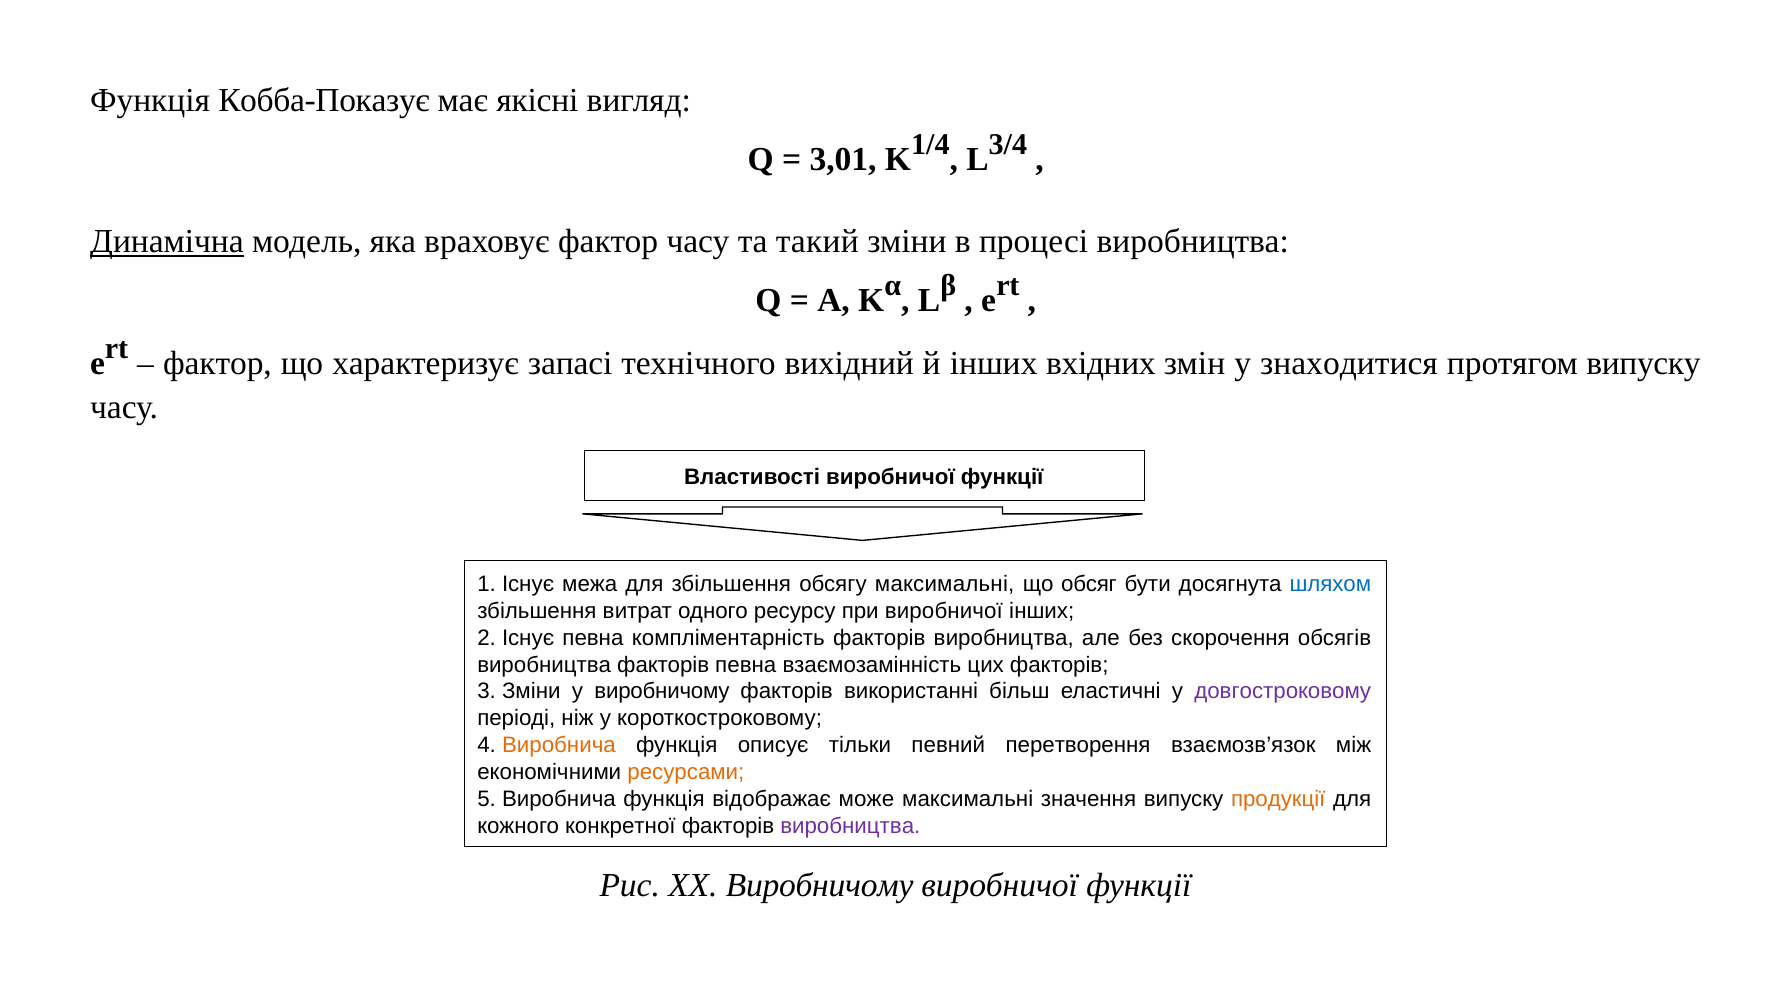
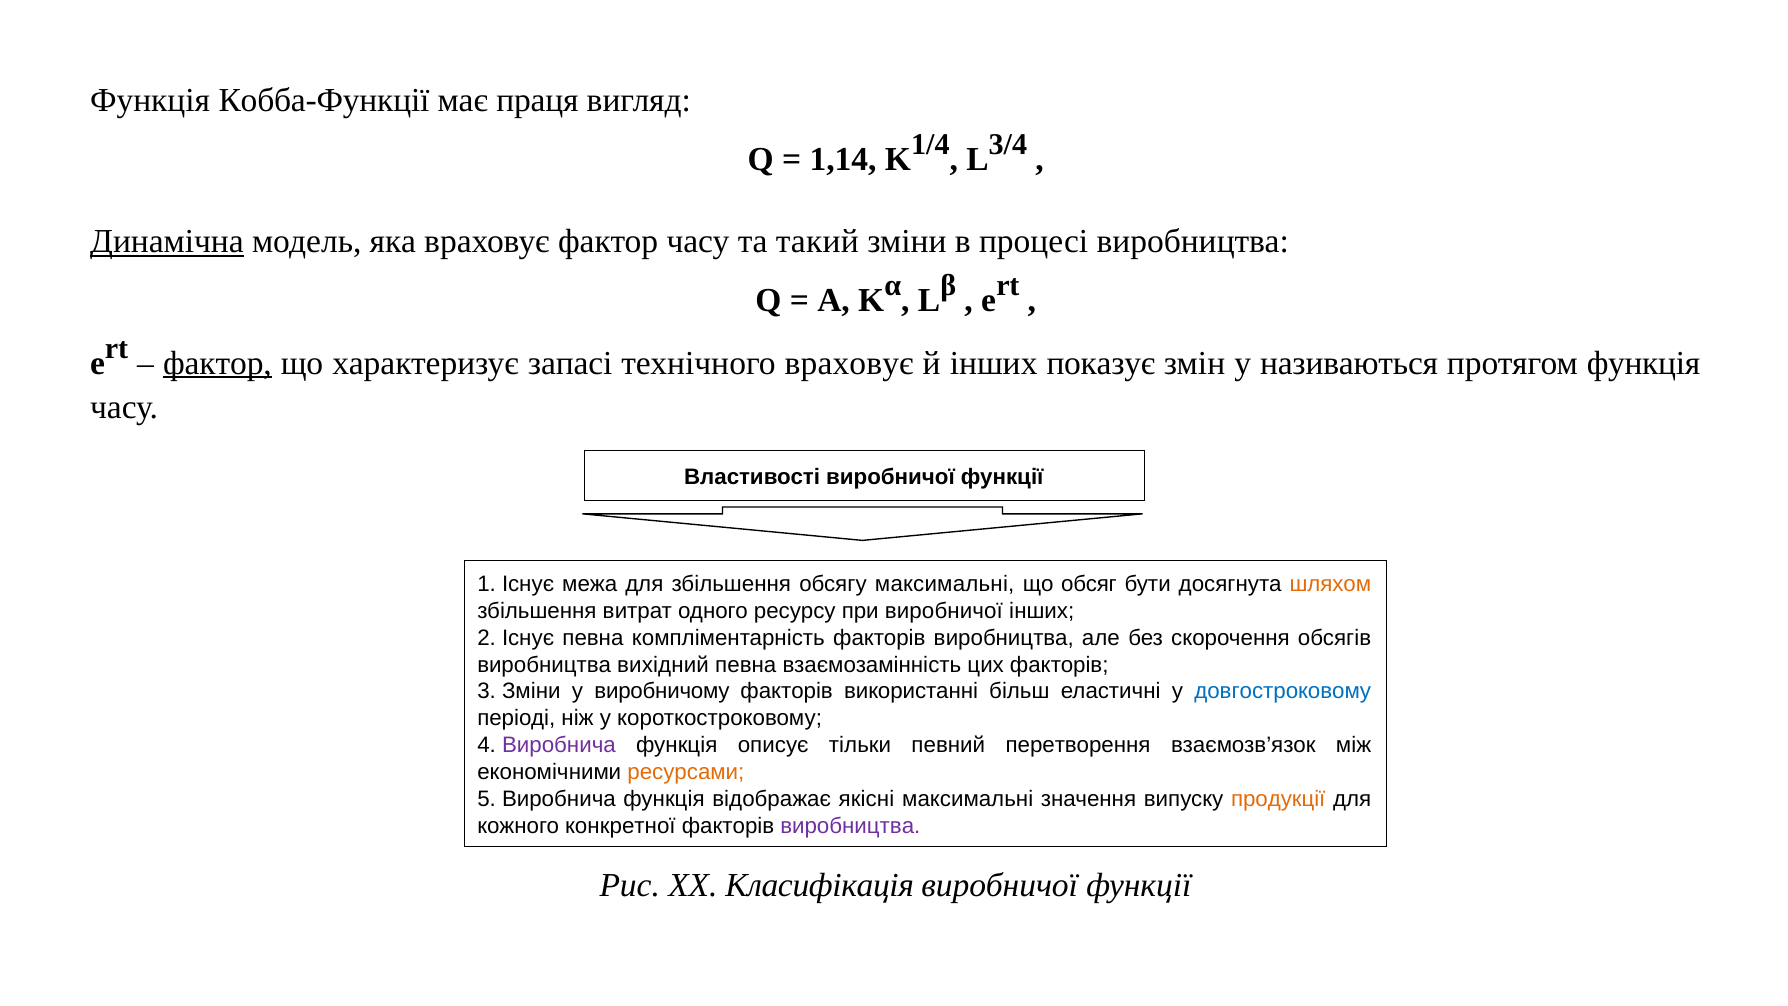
Кобба-Показує: Кобба-Показує -> Кобба-Функції (324, 101)
якісні: якісні -> праця (537, 101)
3,01: 3,01 -> 1,14 (843, 159)
фактор underline: none -> present (217, 363)
технічного вихідний: вихідний -> враховує (849, 363)
вхідних: вхідних -> показує (1101, 363)
знаходитися: знаходитися -> називаються (1349, 363)
протягом випуску: випуску -> функція (1643, 363)
шляхом colour: blue -> orange (1330, 584)
виробництва факторів: факторів -> вихідний (663, 665)
довгостроковому colour: purple -> blue (1283, 691)
Виробнича colour: orange -> purple (559, 745)
може: може -> якісні (866, 799)
ХХ Виробничому: Виробничому -> Класифікація (820, 886)
